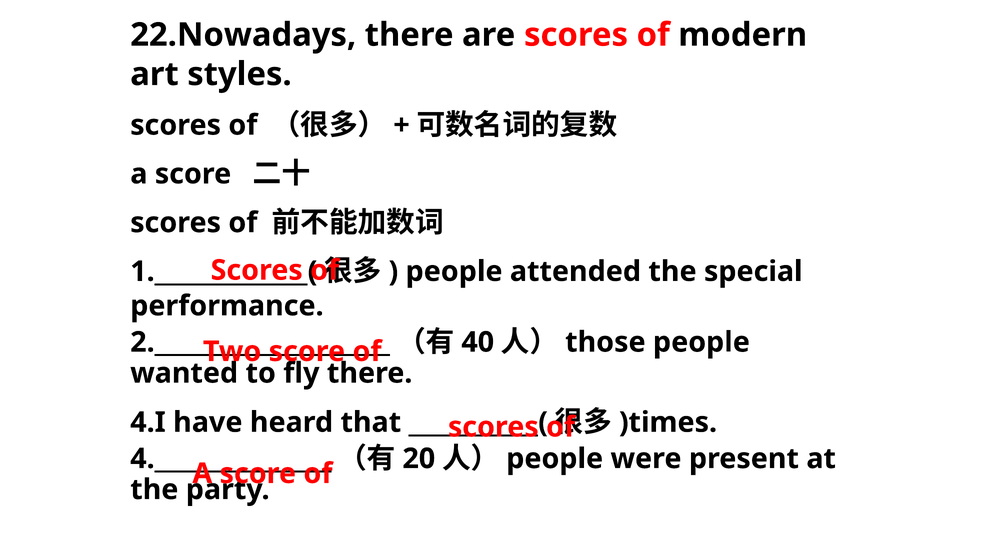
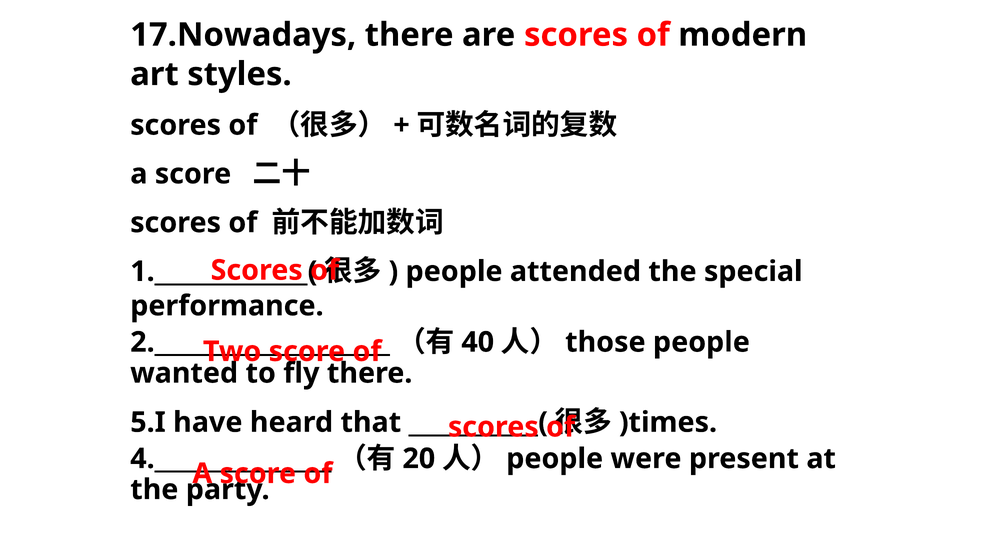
22.Nowadays: 22.Nowadays -> 17.Nowadays (243, 35)
4.I: 4.I -> 5.I (148, 423)
